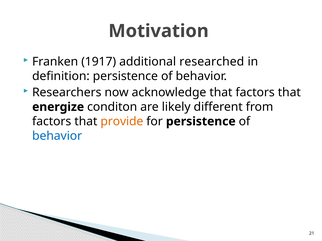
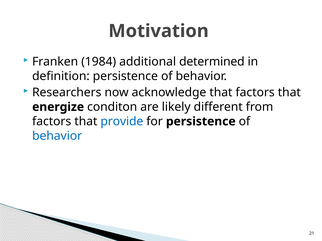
1917: 1917 -> 1984 (99, 62)
researched: researched -> determined (212, 62)
provide colour: orange -> blue (122, 122)
